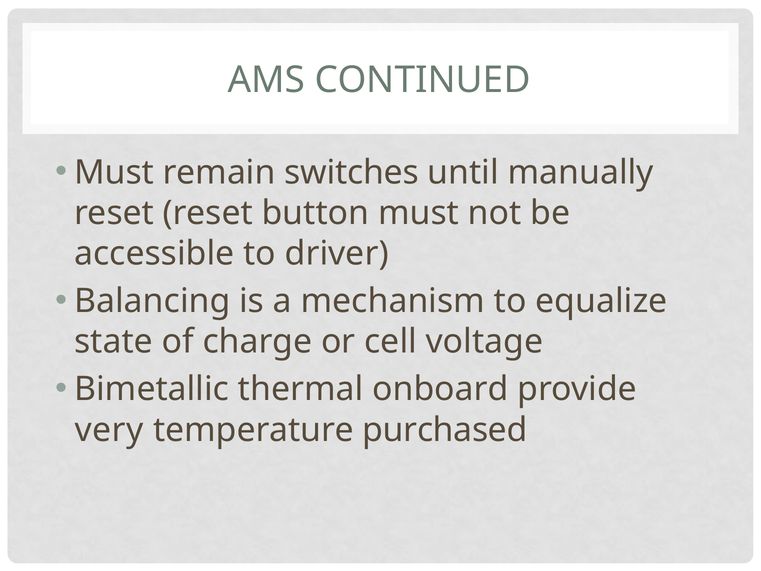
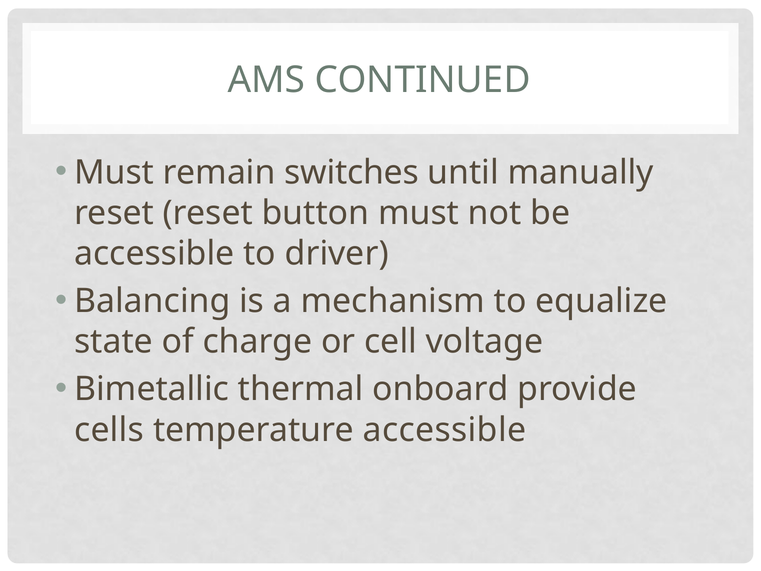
very: very -> cells (109, 430)
temperature purchased: purchased -> accessible (445, 430)
